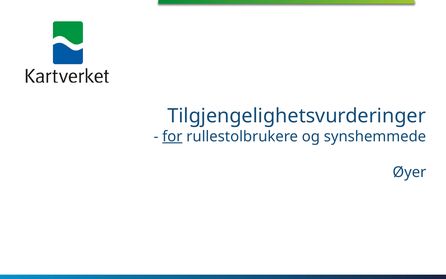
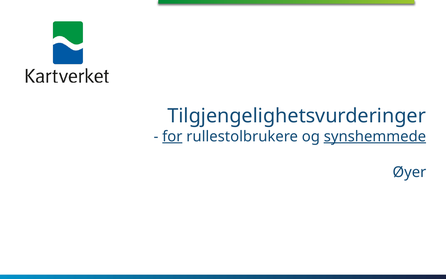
synshemmede underline: none -> present (375, 136)
